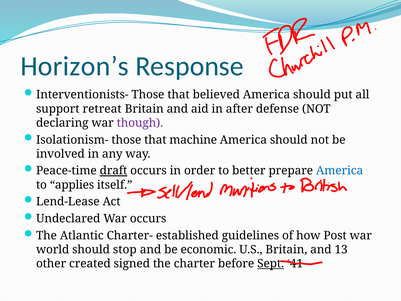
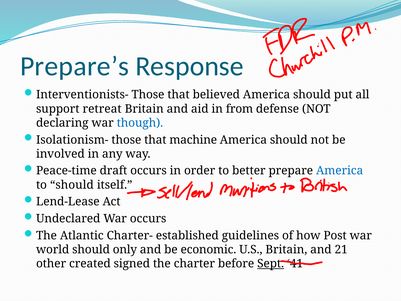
Horizon’s: Horizon’s -> Prepare’s (75, 66)
after: after -> from (239, 109)
though colour: purple -> blue (140, 123)
draft underline: present -> none (114, 171)
to applies: applies -> should (72, 185)
stop: stop -> only (125, 249)
13: 13 -> 21 (341, 249)
